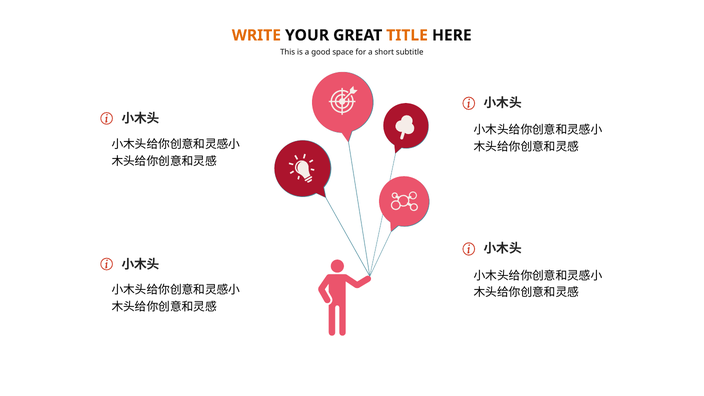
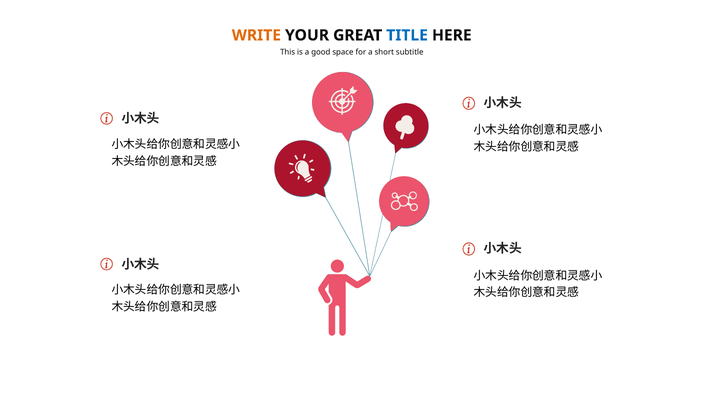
TITLE colour: orange -> blue (407, 35)
